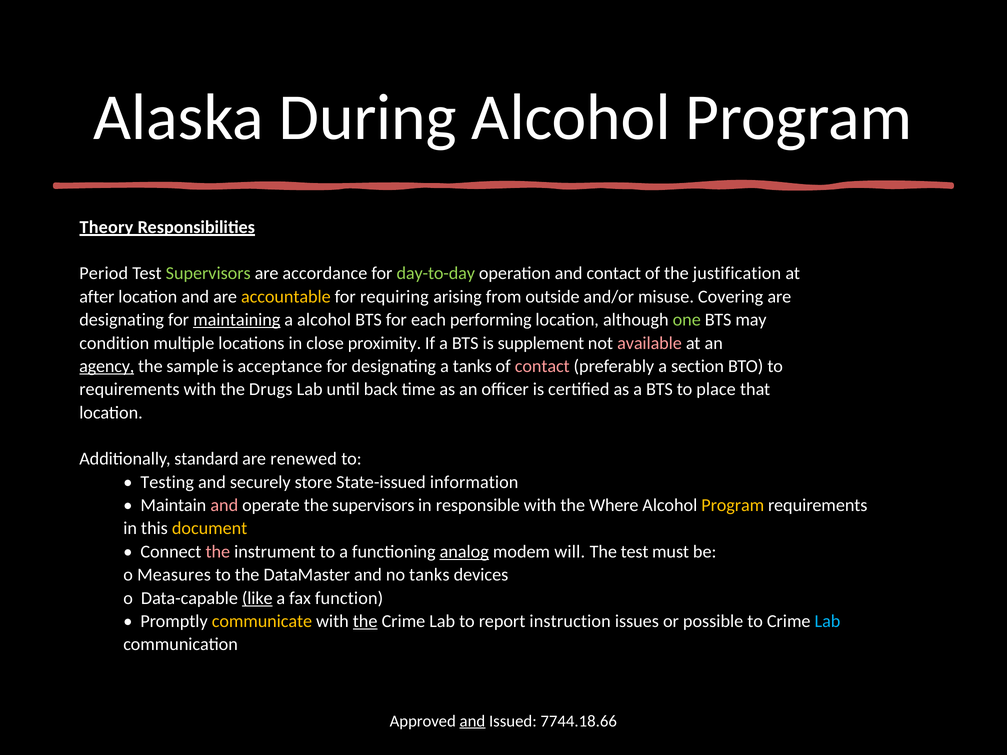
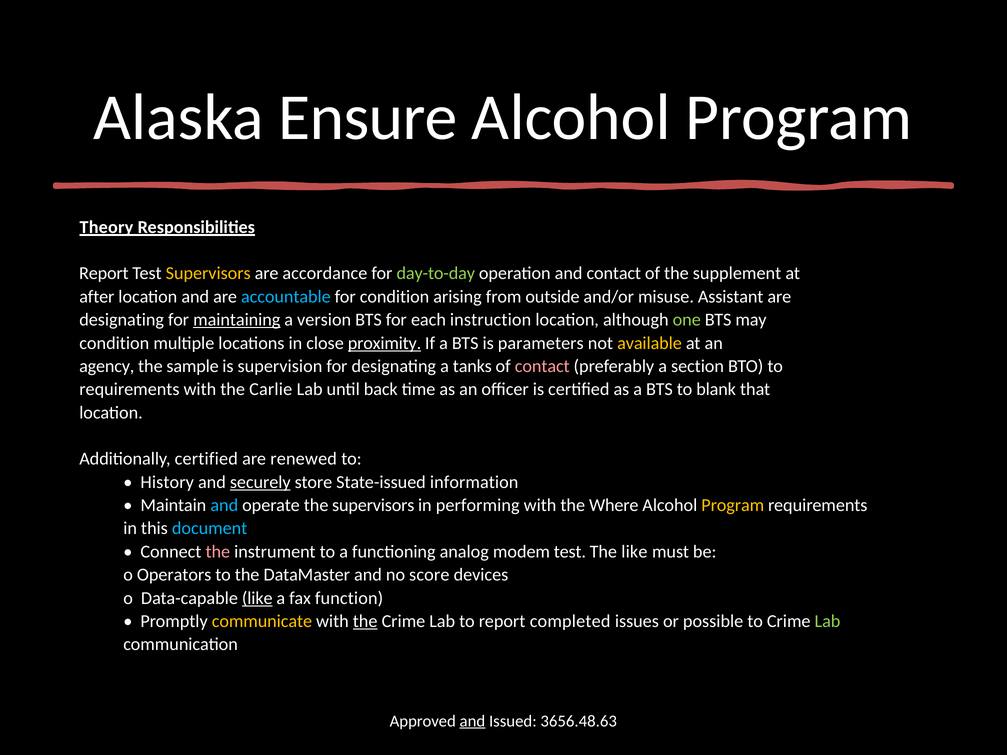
During: During -> Ensure (368, 118)
Period: Period -> Report (104, 274)
Supervisors colour: light green -> yellow (208, 274)
justification: justification -> supplement (737, 274)
accountable colour: yellow -> light blue (286, 297)
for requiring: requiring -> condition (395, 297)
Covering: Covering -> Assistant (731, 297)
a alcohol: alcohol -> version (324, 320)
performing: performing -> instruction (491, 320)
proximity underline: none -> present (385, 343)
supplement: supplement -> parameters (541, 343)
available colour: pink -> yellow (649, 343)
agency underline: present -> none (107, 366)
acceptance: acceptance -> supervision (280, 366)
Drugs: Drugs -> Carlie (271, 389)
place: place -> blank (716, 389)
Additionally standard: standard -> certified (206, 459)
Testing: Testing -> History (167, 482)
securely underline: none -> present (260, 482)
and colour: pink -> light blue (224, 505)
responsible: responsible -> performing (478, 505)
document colour: yellow -> light blue (210, 529)
analog underline: present -> none (464, 552)
modem will: will -> test (570, 552)
The test: test -> like (634, 552)
Measures: Measures -> Operators (174, 575)
no tanks: tanks -> score (429, 575)
instruction: instruction -> completed (570, 621)
Lab colour: light blue -> light green (827, 621)
7744.18.66: 7744.18.66 -> 3656.48.63 (579, 721)
